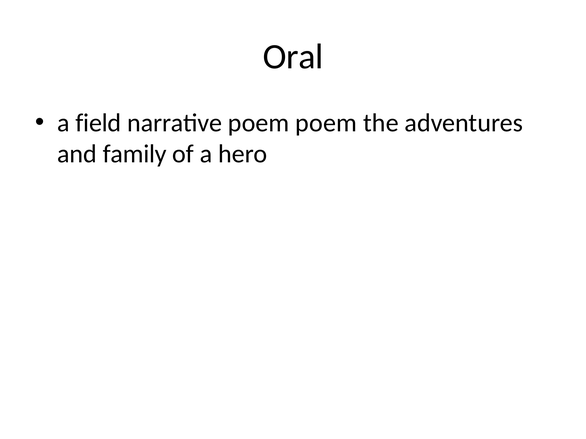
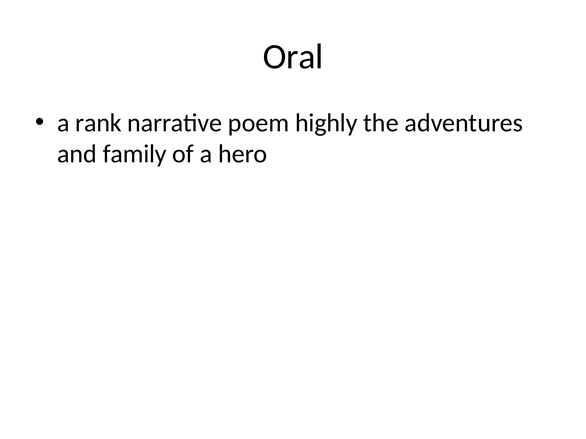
field: field -> rank (98, 123)
poem poem: poem -> highly (326, 123)
